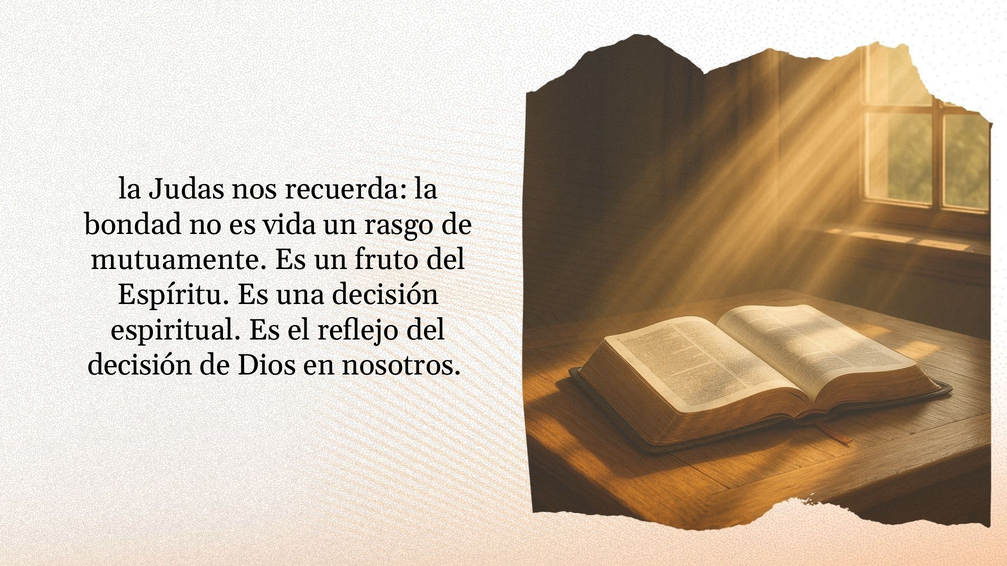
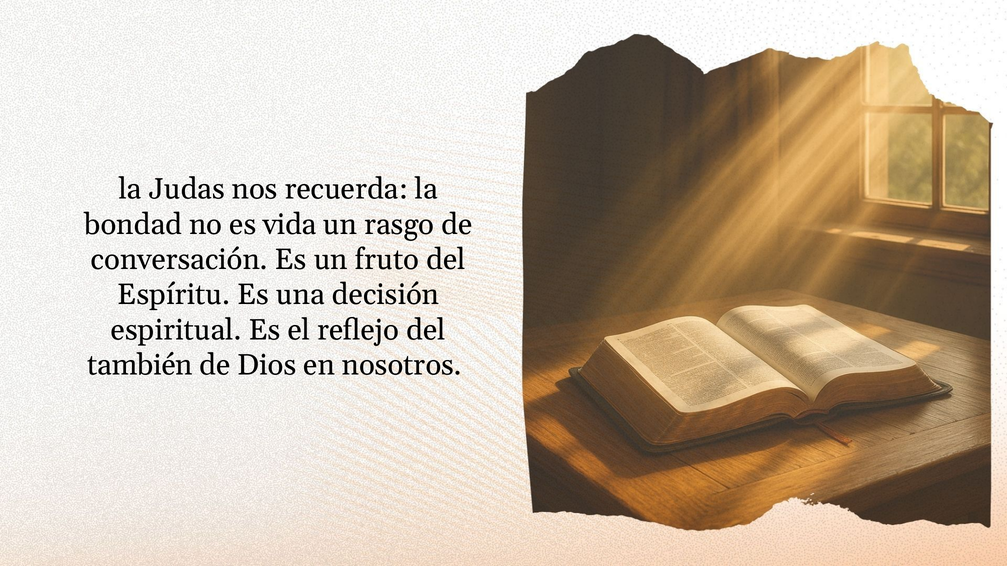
mutuamente: mutuamente -> conversación (179, 260)
decisión: decisión -> también (140, 366)
